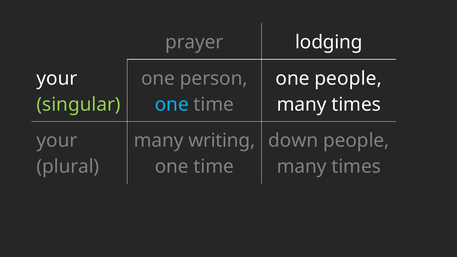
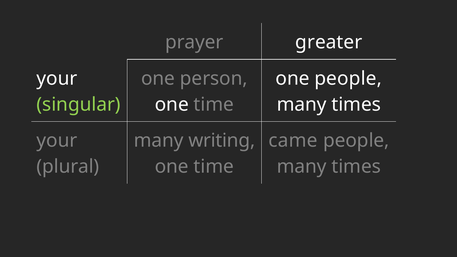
lodging: lodging -> greater (329, 42)
one colour: light blue -> white (172, 105)
down: down -> came (293, 141)
